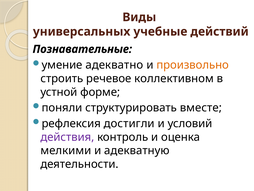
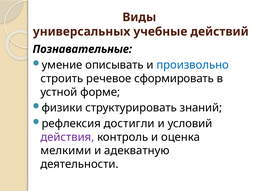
адекватно: адекватно -> описывать (114, 65)
произвольно colour: orange -> blue (193, 65)
коллективном: коллективном -> сформировать (174, 78)
поняли: поняли -> физики (62, 107)
вместе: вместе -> знаний (201, 107)
